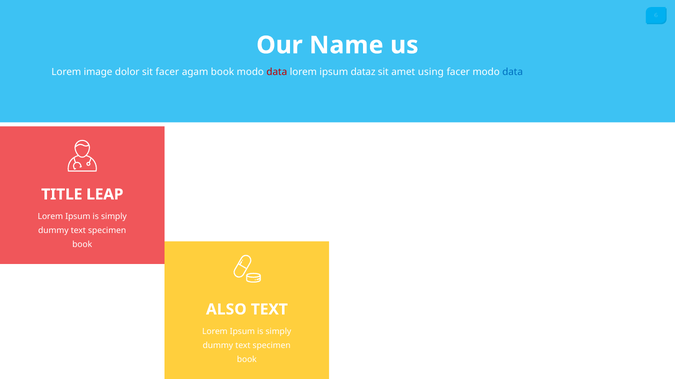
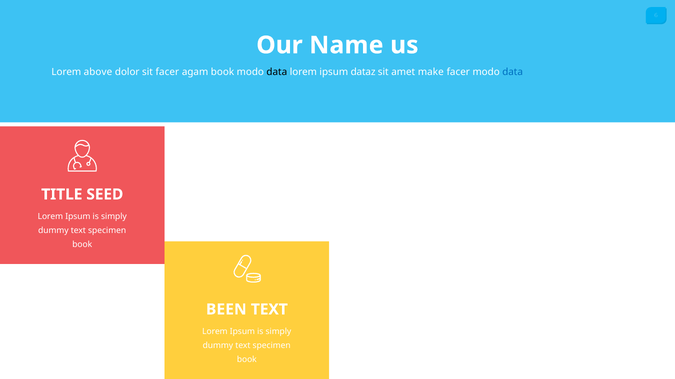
image: image -> above (98, 72)
data colour: red -> black (277, 72)
using: using -> make (431, 72)
LEAP: LEAP -> SEED (105, 195)
ALSO: ALSO -> BEEN (226, 310)
